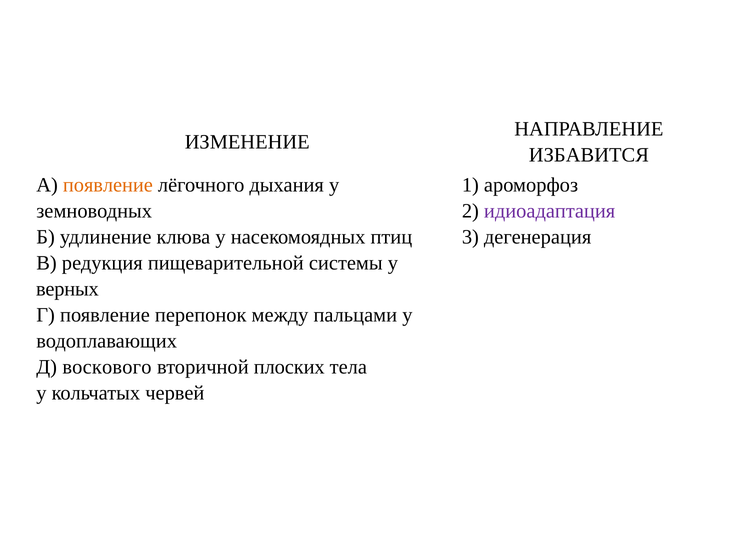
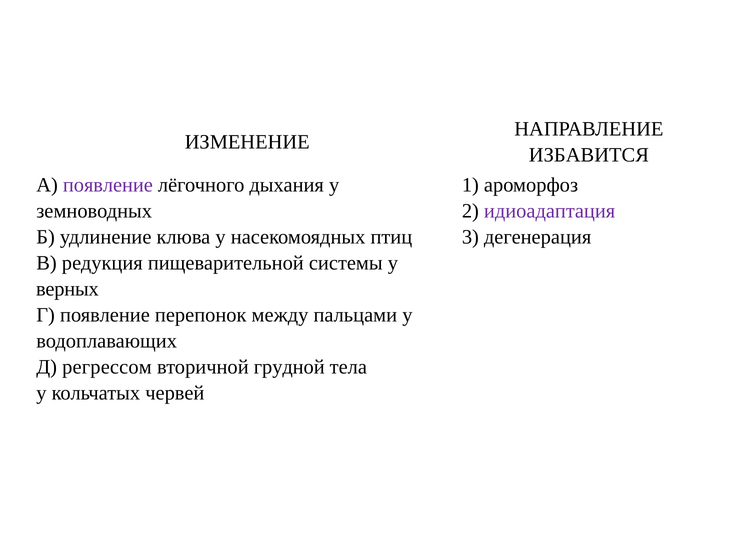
появление colour: orange -> purple (108, 185)
воскового: воскового -> регрессом (107, 367)
плоских: плоских -> грудной (289, 367)
